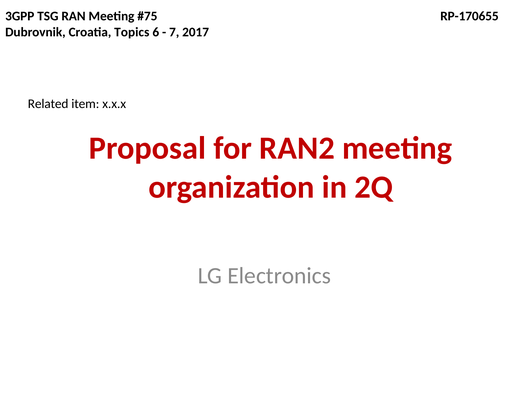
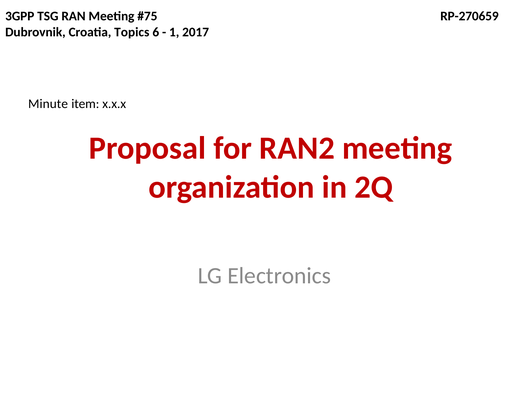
RP-170655: RP-170655 -> RP-270659 (469, 16)
7: 7 -> 1 (174, 32)
Related: Related -> Minute (48, 104)
